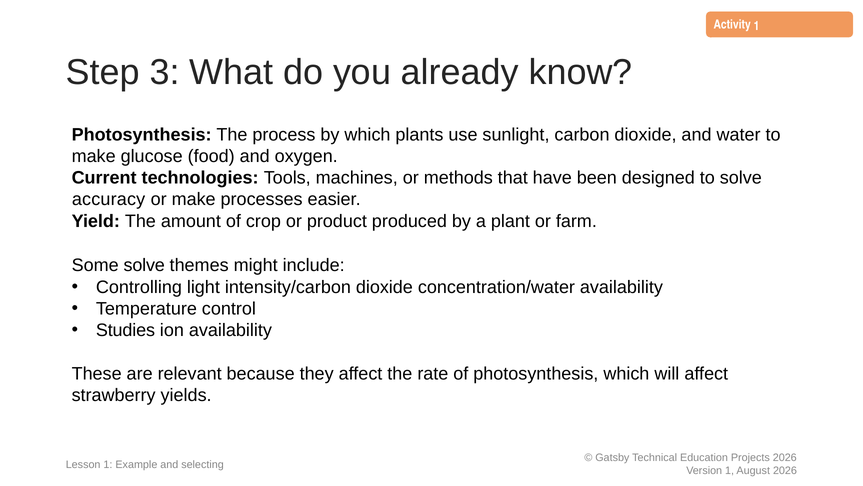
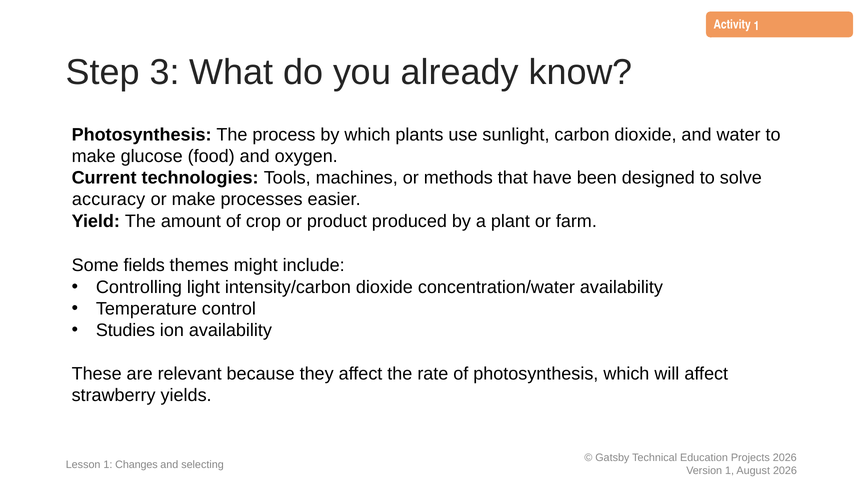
Some solve: solve -> fields (144, 265)
Example: Example -> Changes (136, 464)
